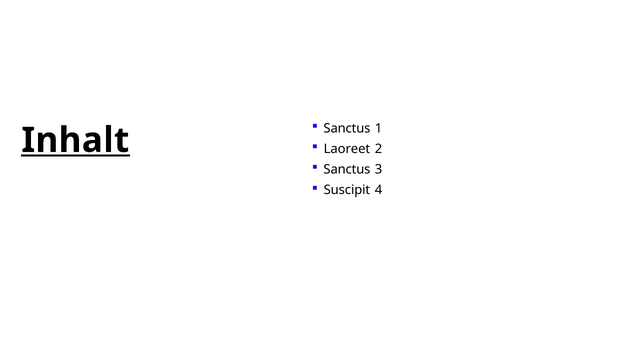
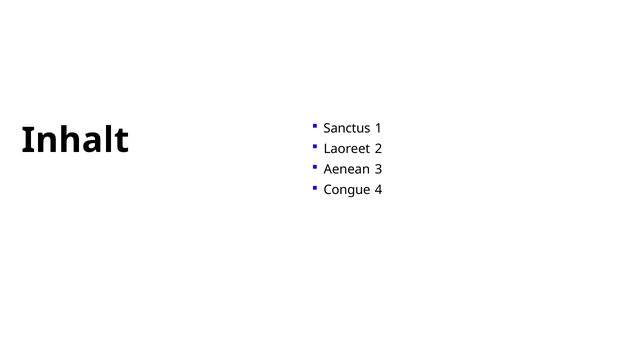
Inhalt underline: present -> none (75, 140)
Sanctus: Sanctus -> Aenean (347, 170)
Suscipit: Suscipit -> Congue (347, 190)
